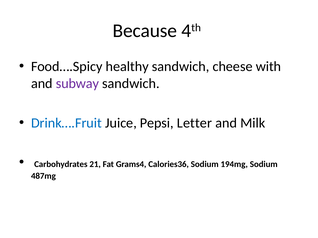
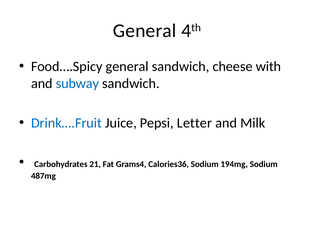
Because: Because -> General (145, 31)
Food….Spicy healthy: healthy -> general (127, 67)
subway colour: purple -> blue (77, 84)
